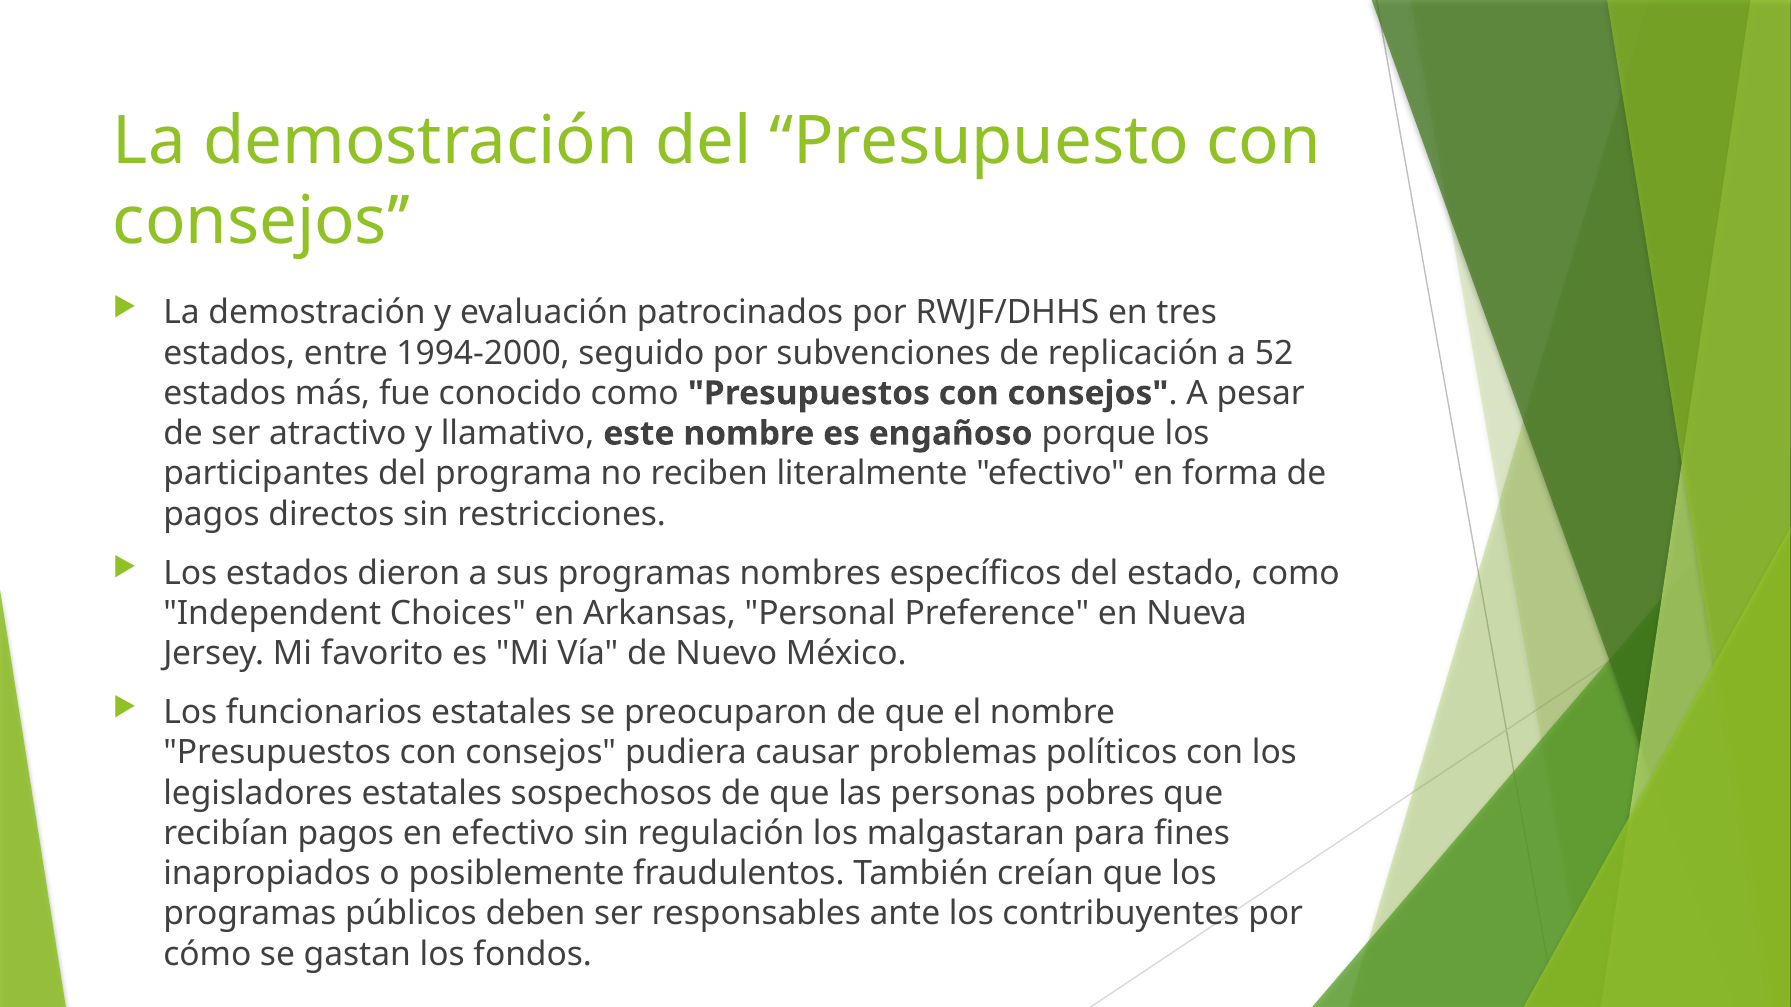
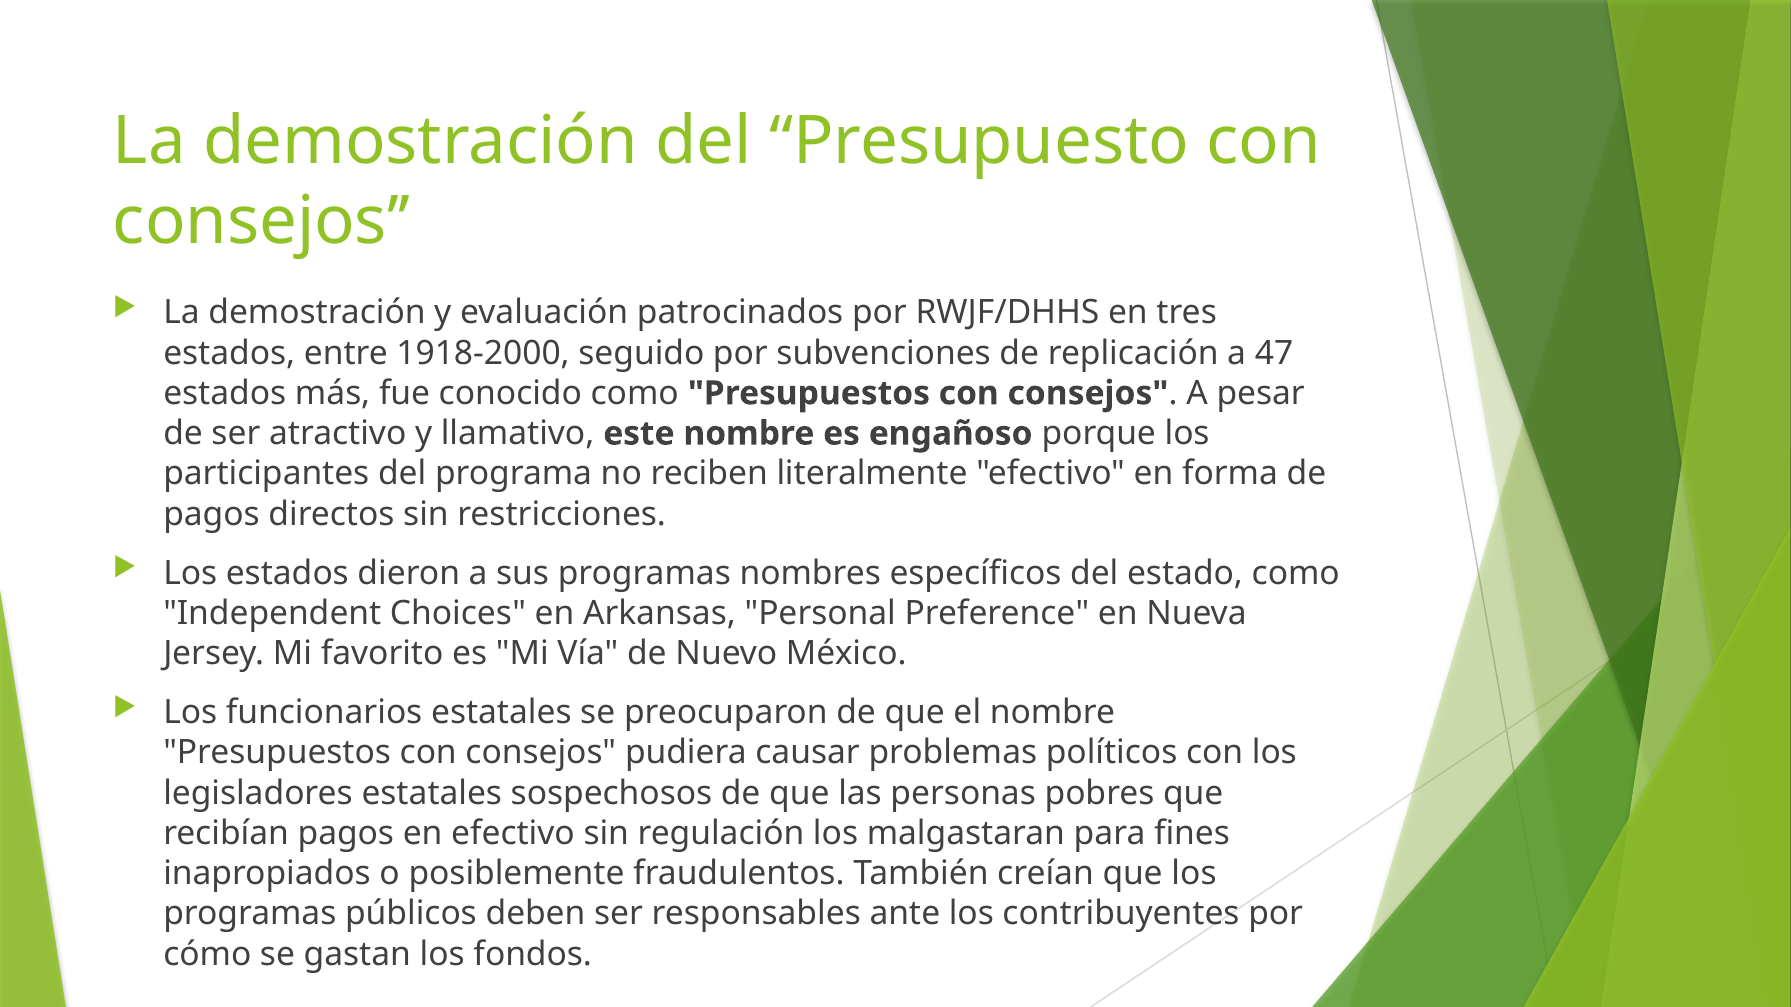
1994-2000: 1994-2000 -> 1918-2000 (483, 353)
52: 52 -> 47 (1274, 353)
